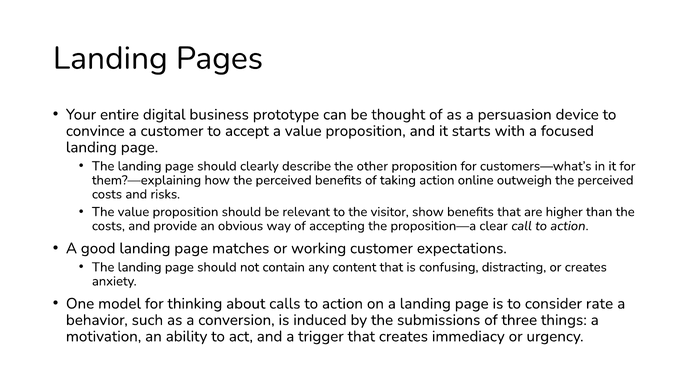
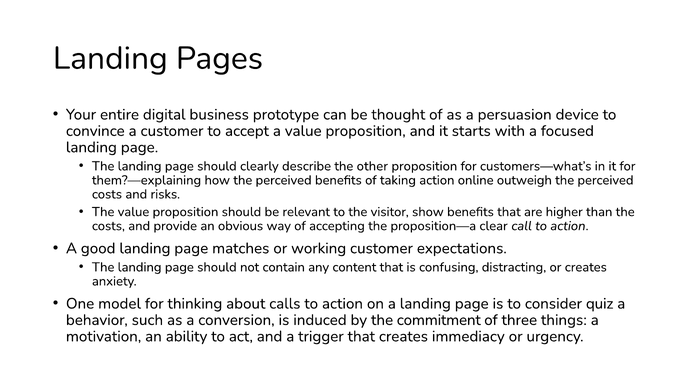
rate: rate -> quiz (600, 304)
submissions: submissions -> commitment (439, 320)
